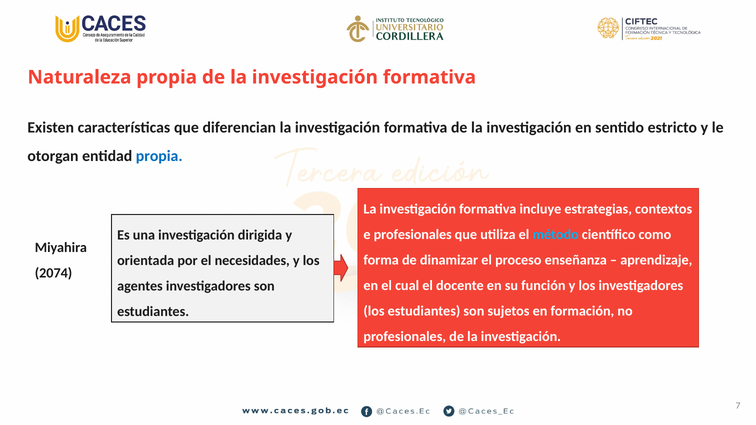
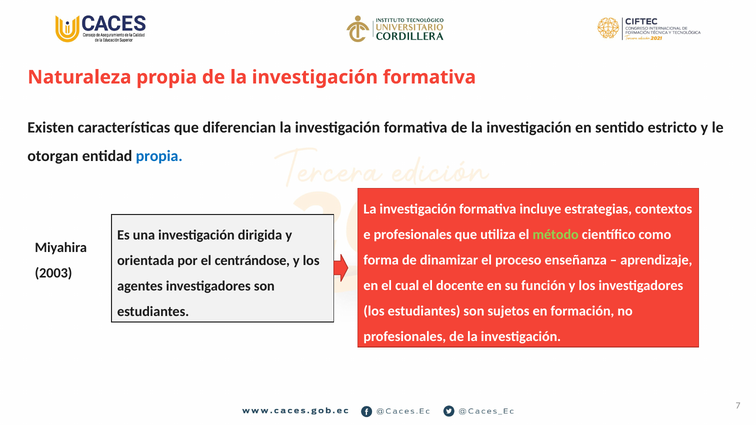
método colour: light blue -> light green (556, 235)
necesidades: necesidades -> centrándose (252, 261)
2074: 2074 -> 2003 (54, 273)
